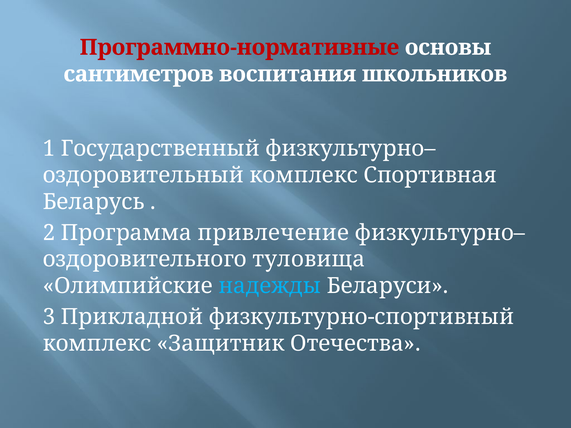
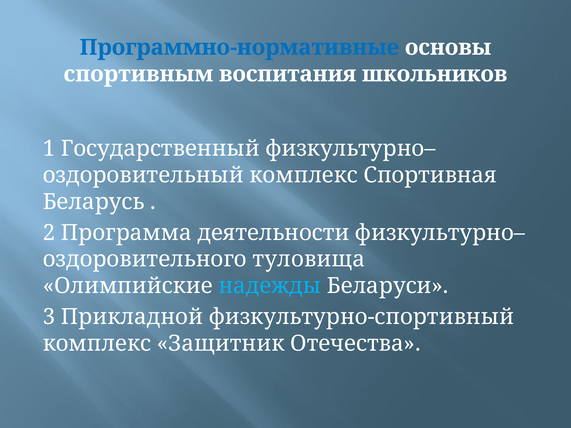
Программно-нормативные colour: red -> blue (239, 47)
сантиметров: сантиметров -> спортивным (138, 74)
привлечение: привлечение -> деятельности (273, 233)
